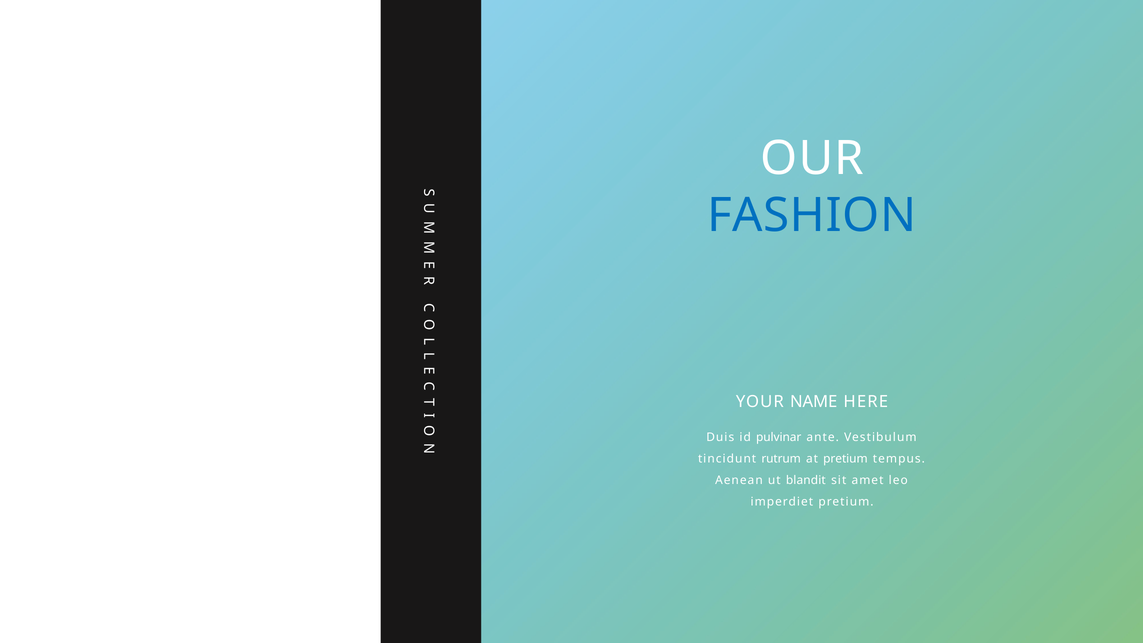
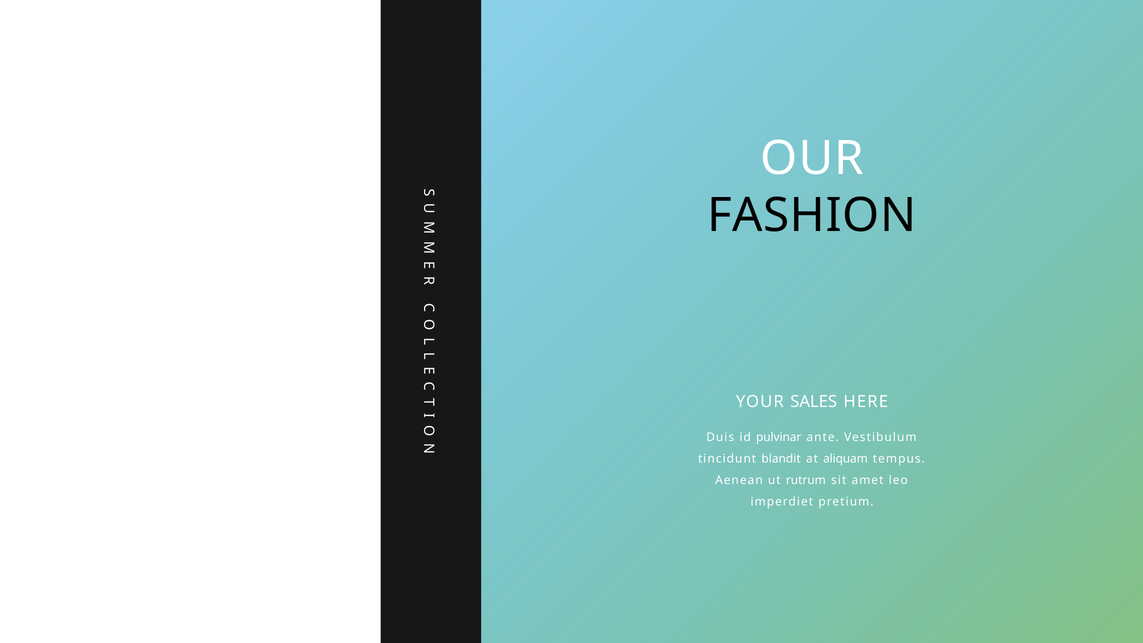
FASHION colour: blue -> black (812, 216)
NAME: NAME -> SALES (814, 402)
rutrum: rutrum -> blandit (781, 459)
at pretium: pretium -> aliquam (845, 459)
blandit: blandit -> rutrum (806, 480)
